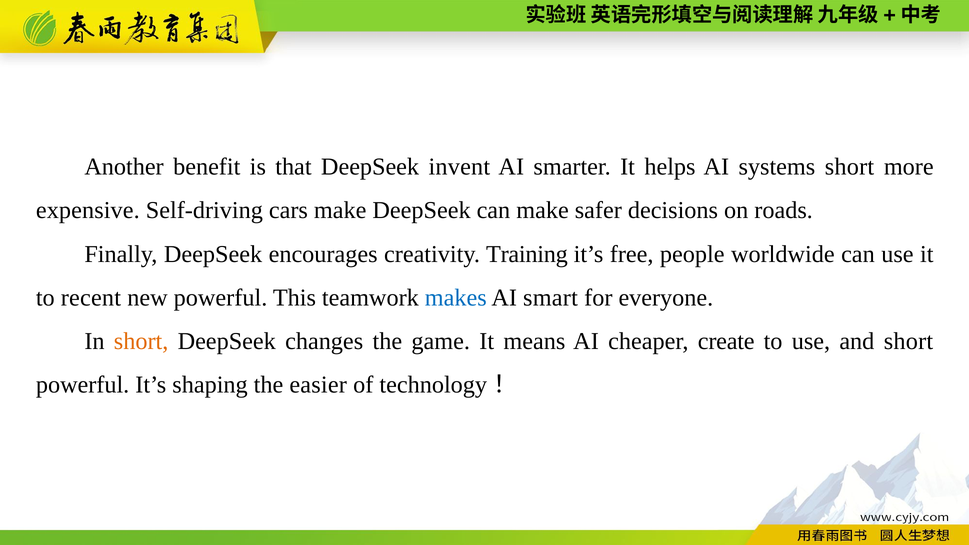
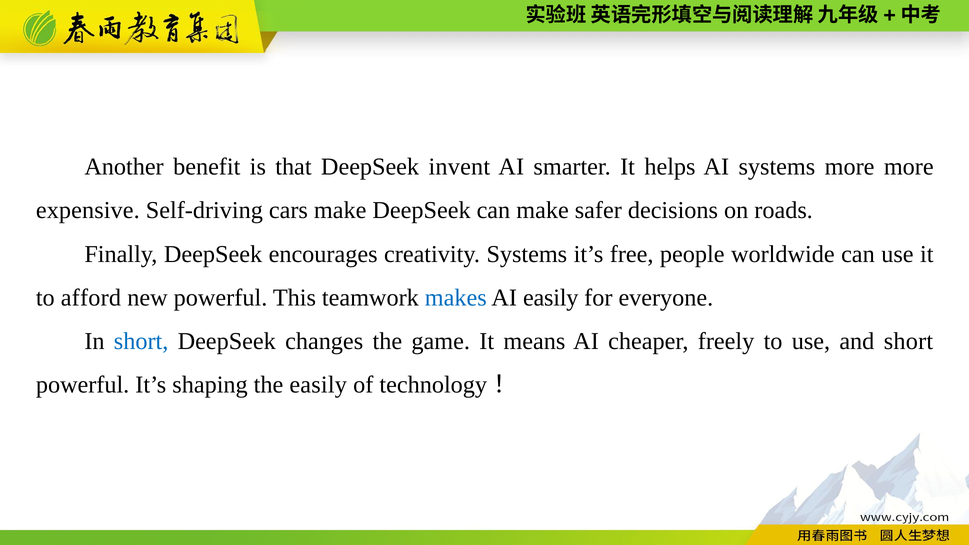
systems short: short -> more (850, 167)
creativity Training: Training -> Systems (527, 254)
recent: recent -> afford (91, 298)
AI smart: smart -> easily (551, 298)
short colour: orange -> blue (141, 341)
create: create -> freely (726, 341)
the easier: easier -> easily (318, 385)
